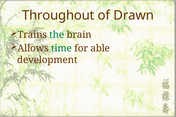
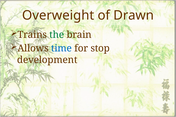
Throughout: Throughout -> Overweight (58, 15)
time colour: green -> blue (61, 48)
able: able -> stop (100, 48)
